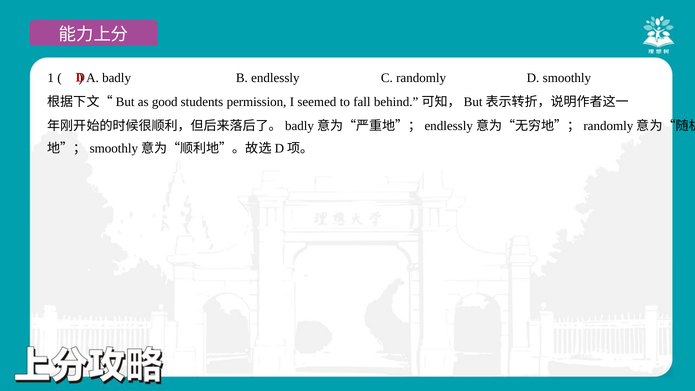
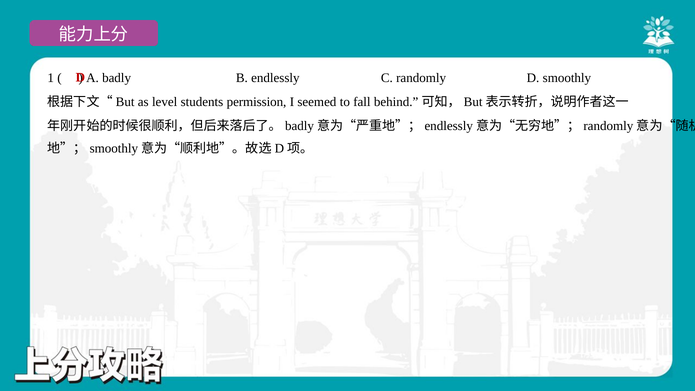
good: good -> level (165, 102)
